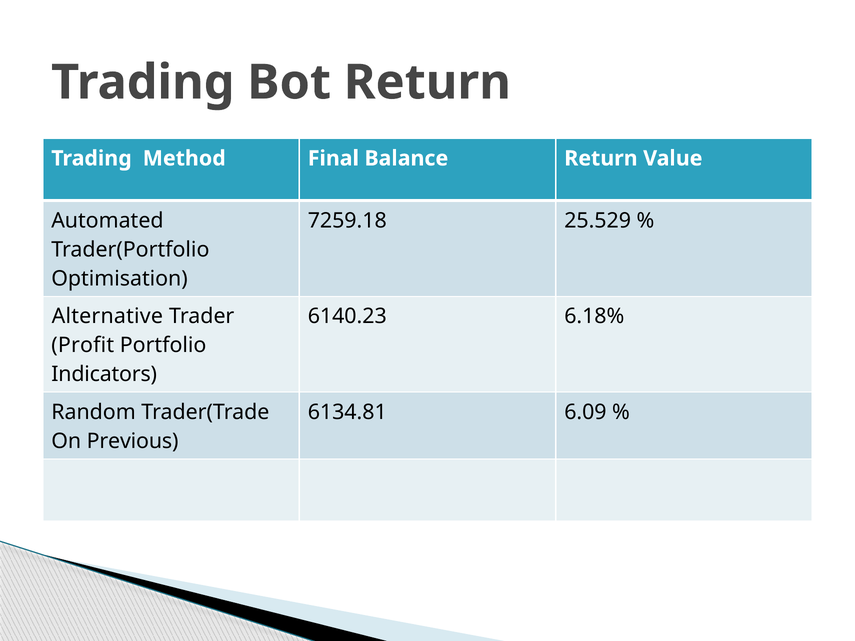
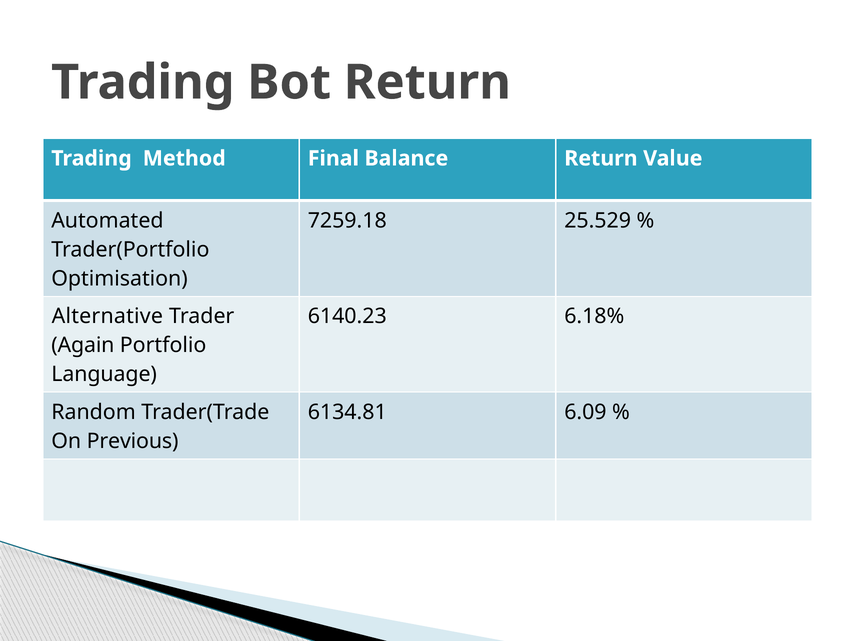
Profit: Profit -> Again (83, 345)
Indicators: Indicators -> Language (104, 375)
